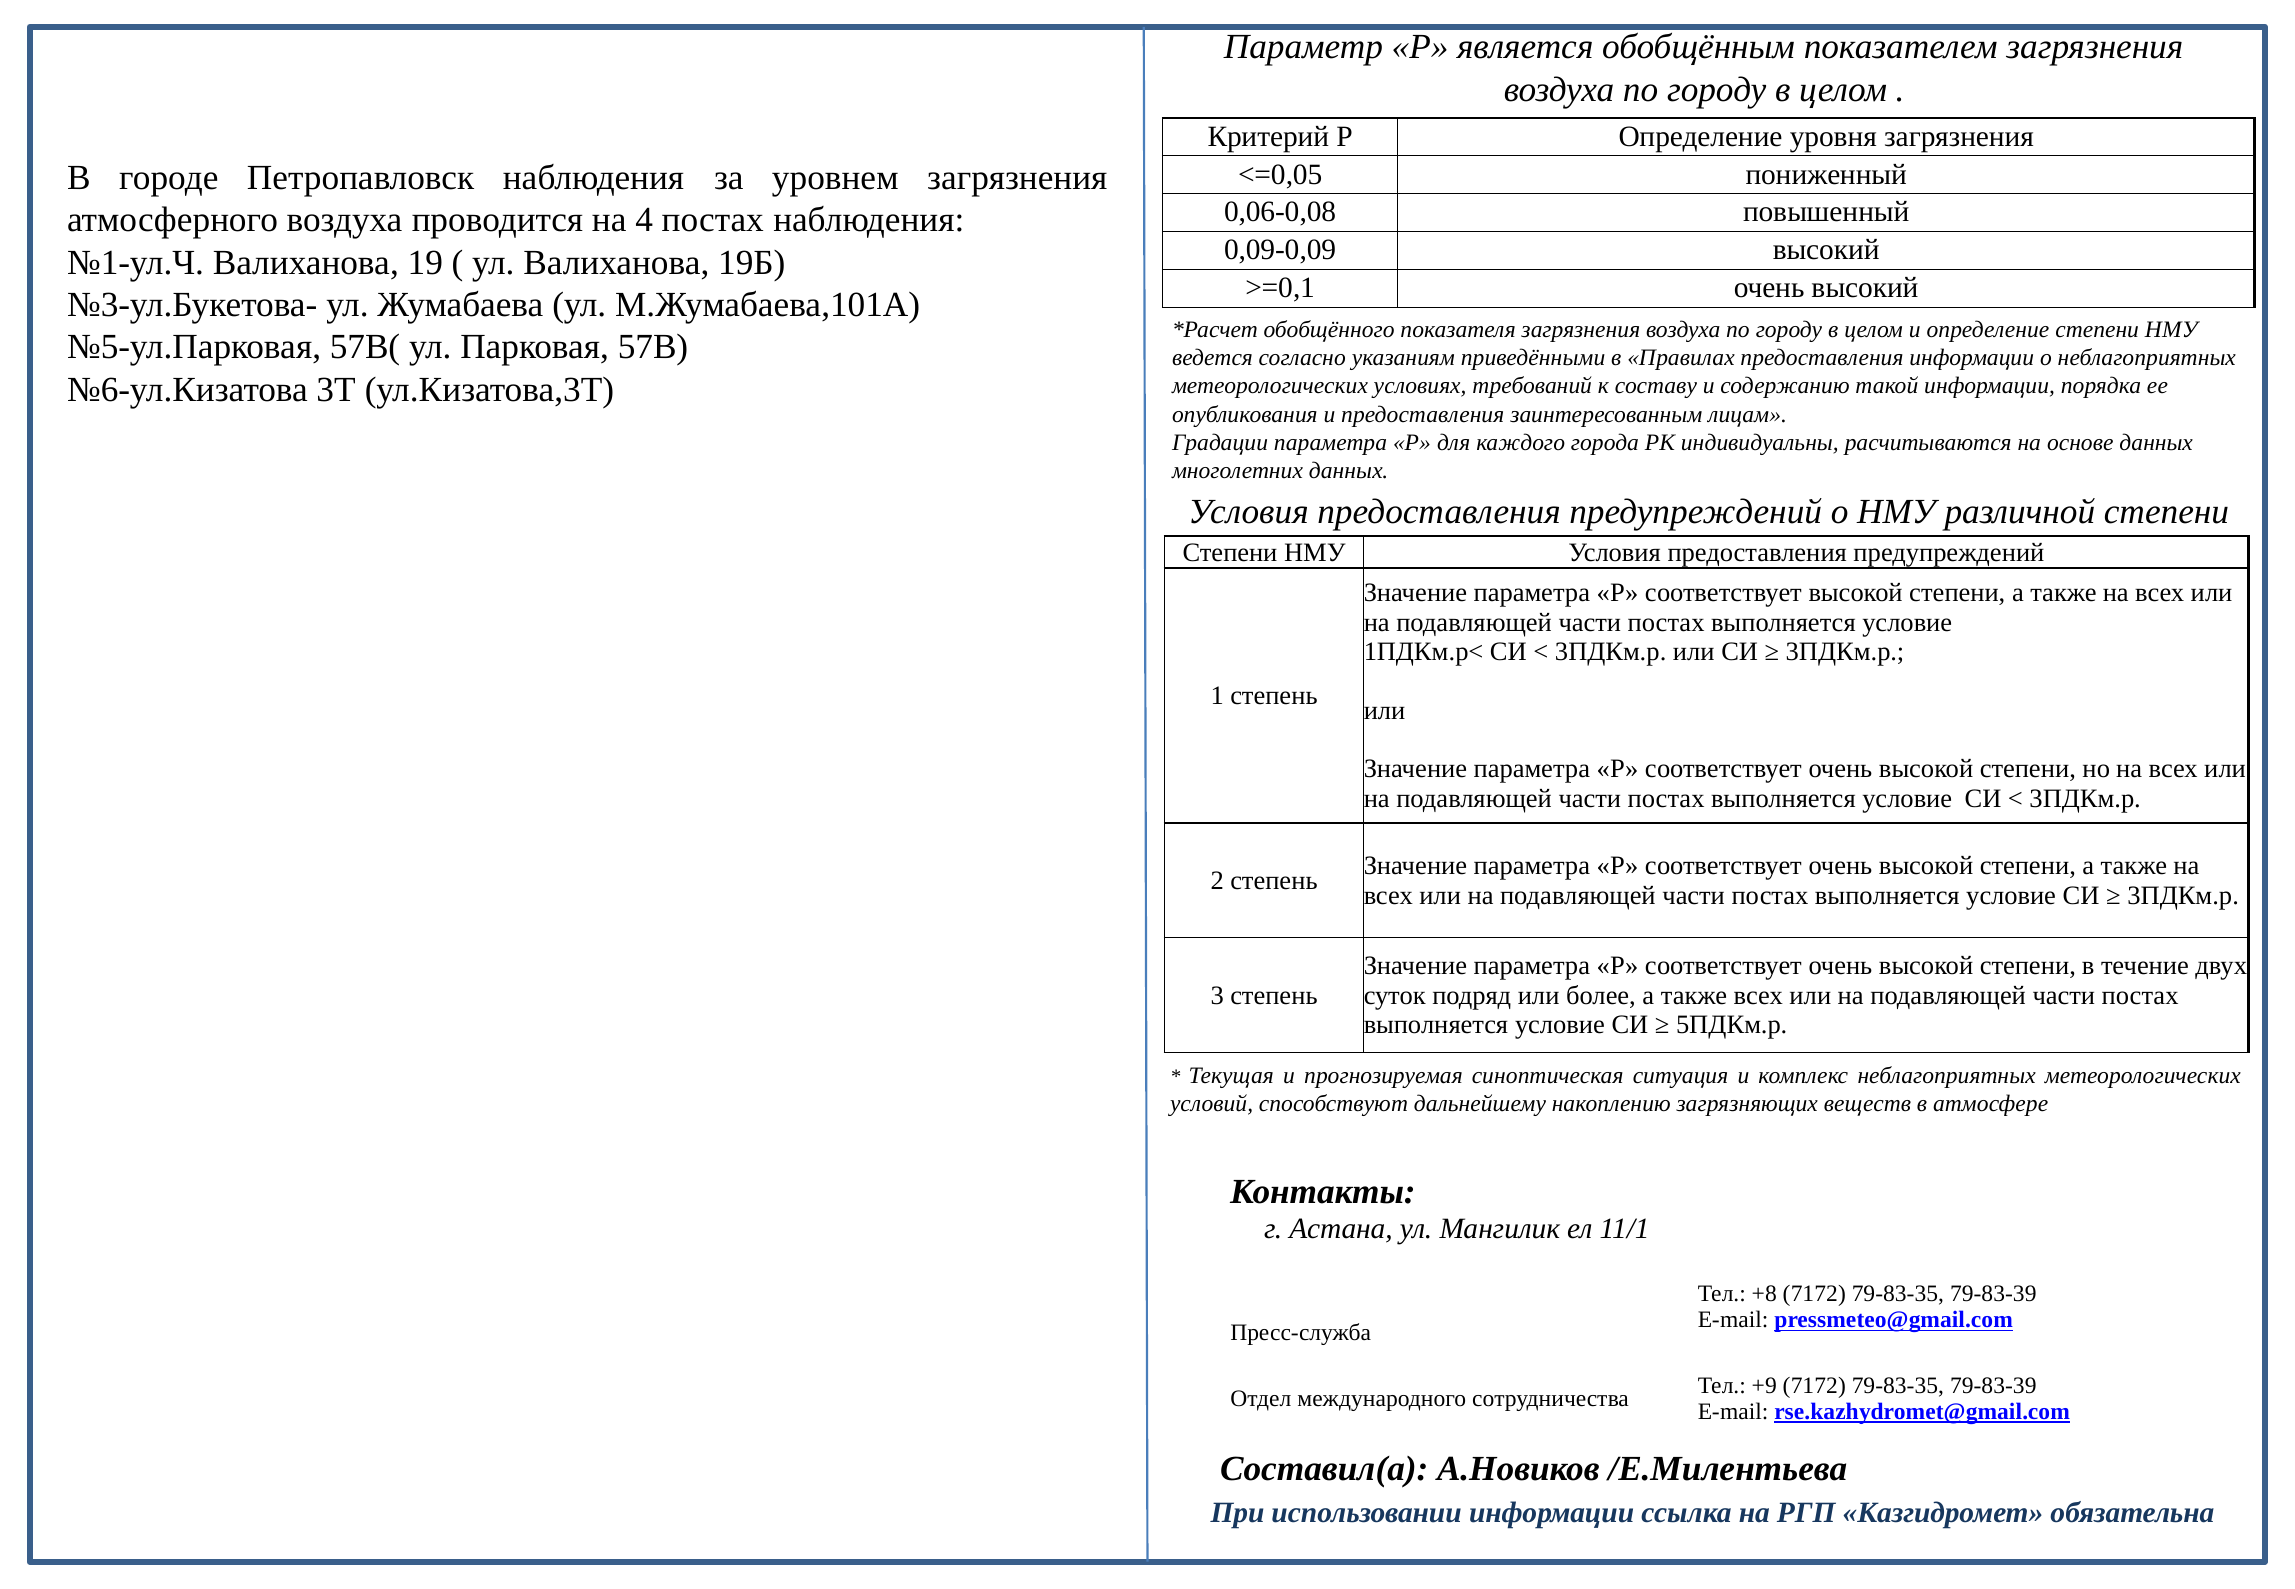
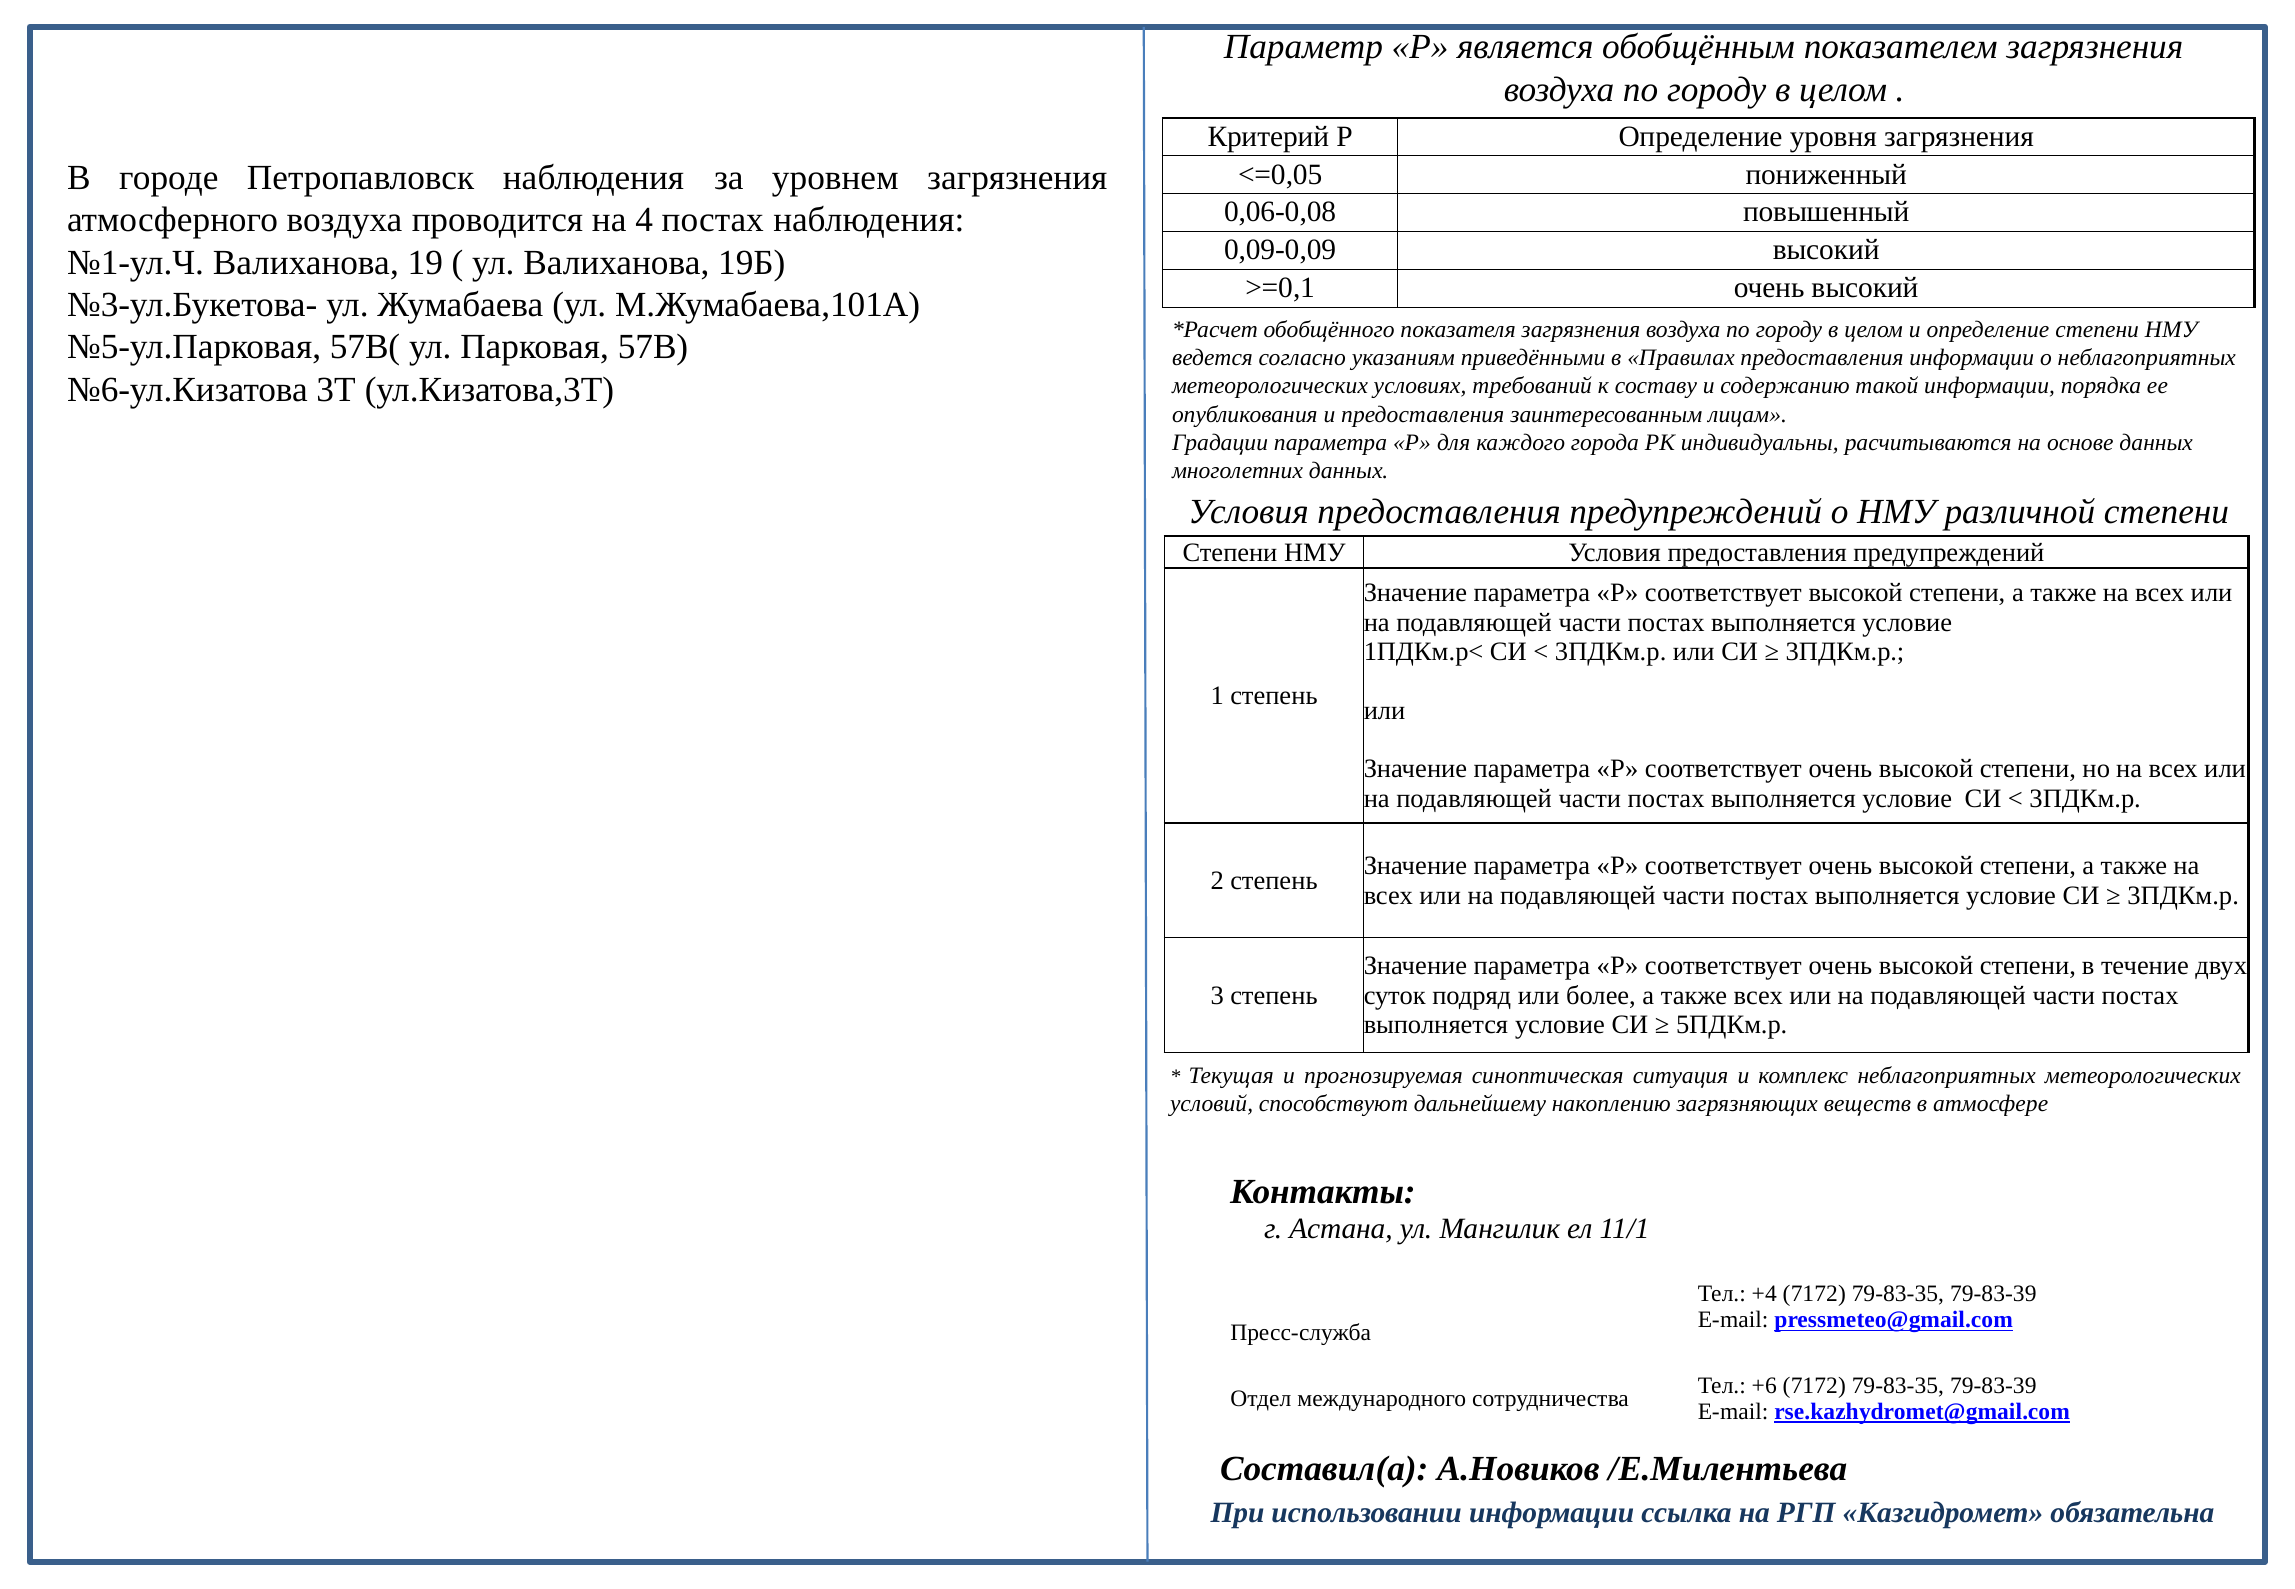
+8: +8 -> +4 (1764, 1293)
+9: +9 -> +6 (1764, 1385)
